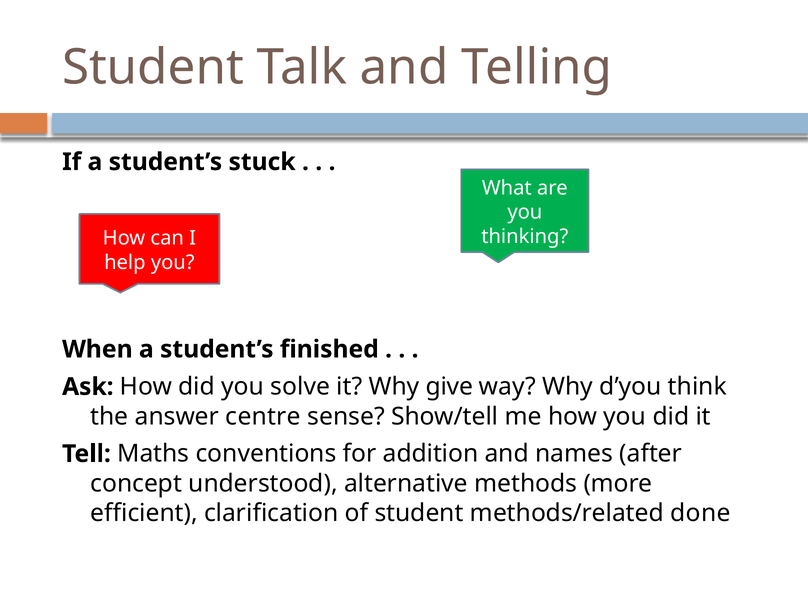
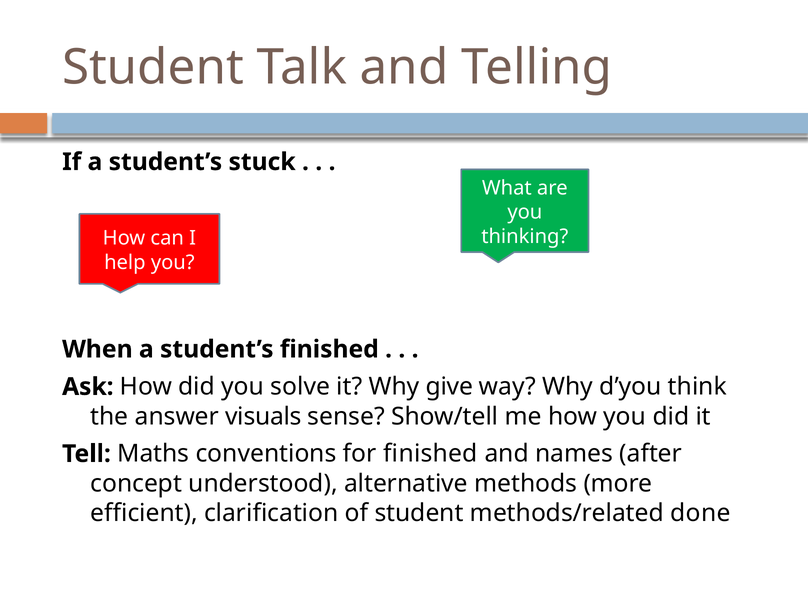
centre: centre -> visuals (263, 416)
for addition: addition -> finished (430, 454)
